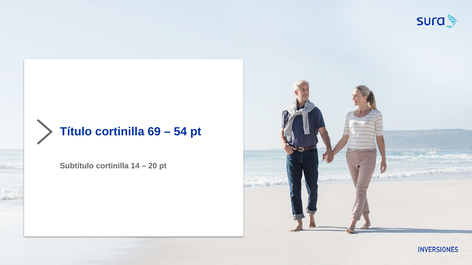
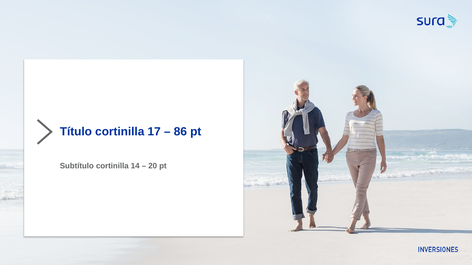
69: 69 -> 17 (154, 132)
54: 54 -> 86 (180, 132)
